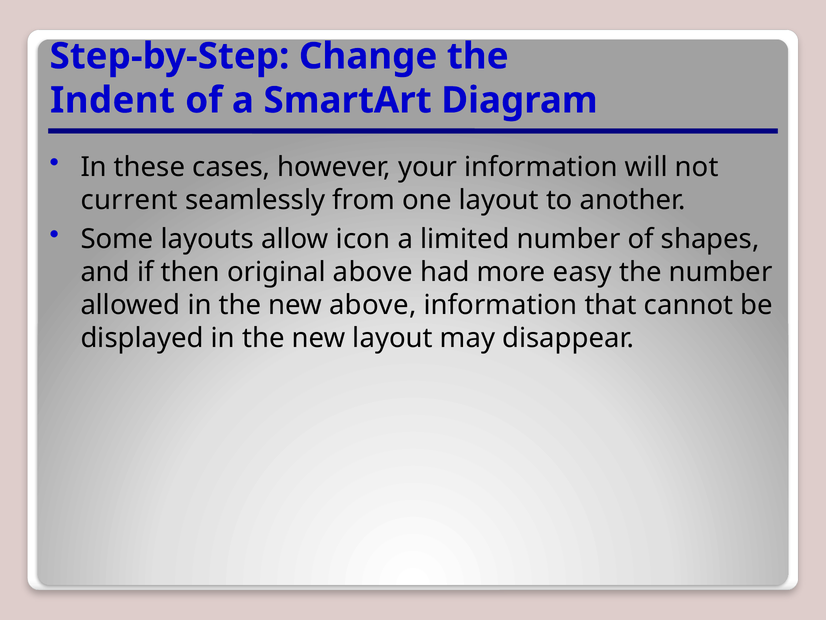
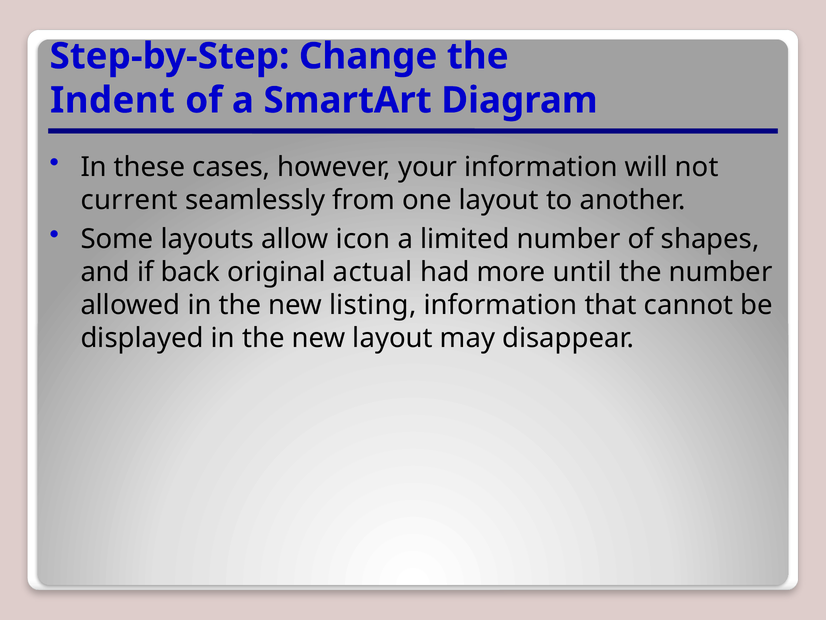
then: then -> back (190, 272)
original above: above -> actual (373, 272)
easy: easy -> until (582, 272)
new above: above -> listing (373, 305)
